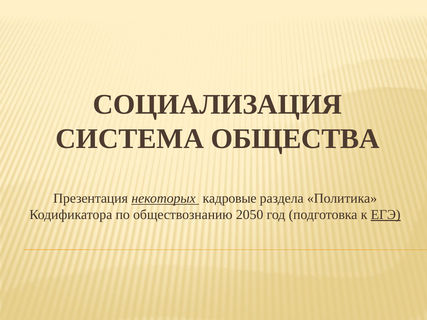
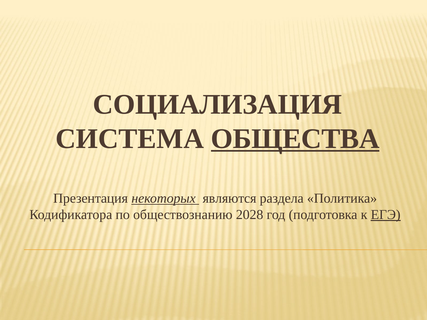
ОБЩЕСТВА underline: none -> present (295, 139)
кадровые: кадровые -> являются (229, 198)
2050: 2050 -> 2028 (250, 215)
